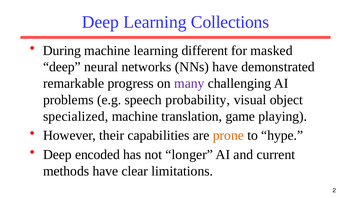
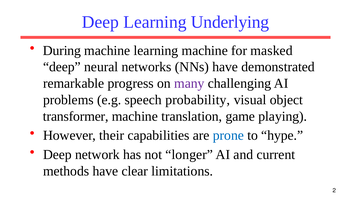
Collections: Collections -> Underlying (230, 22)
learning different: different -> machine (205, 50)
specialized: specialized -> transformer (76, 116)
prone colour: orange -> blue (228, 135)
encoded: encoded -> network (97, 154)
